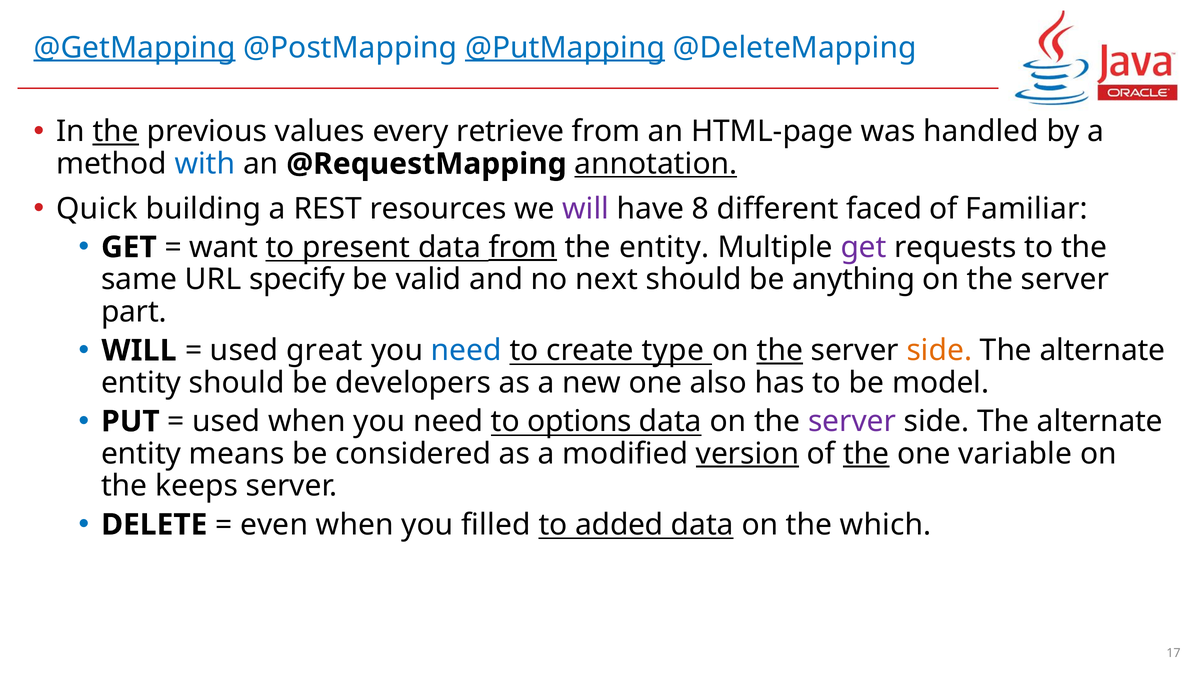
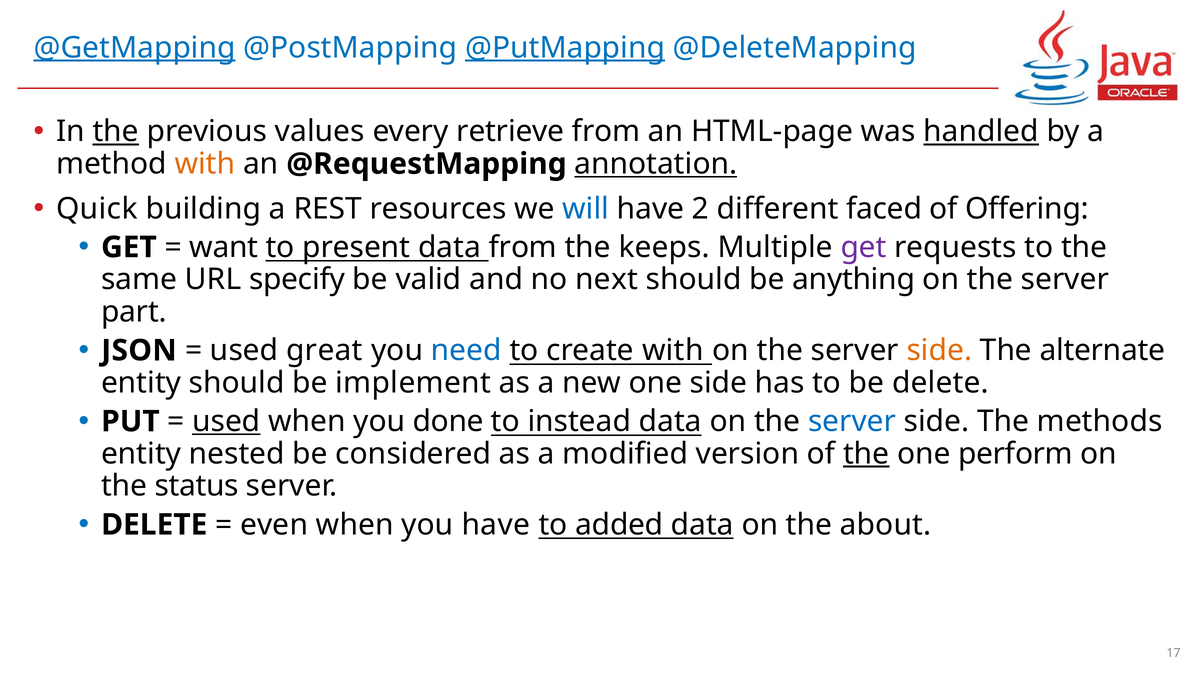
handled underline: none -> present (981, 132)
with colour: blue -> orange (205, 164)
will colour: purple -> blue (586, 209)
8: 8 -> 2 (701, 209)
Familiar: Familiar -> Offering (1027, 209)
from underline: present -> none (523, 247)
the entity: entity -> keeps (664, 247)
WILL: WILL -> JSON (139, 351)
create type: type -> with (673, 351)
the underline: present -> none (780, 351)
developers: developers -> implement (413, 383)
one also: also -> side (718, 383)
be model: model -> delete (941, 383)
used underline: none -> present (226, 422)
when you need: need -> done (448, 422)
options: options -> instead (579, 422)
server colour: purple -> blue (852, 422)
alternate: alternate -> methods (1100, 422)
means: means -> nested (237, 454)
version underline: present -> none (747, 454)
variable: variable -> perform (1016, 454)
keeps: keeps -> status (197, 486)
you filled: filled -> have (496, 525)
which: which -> about (886, 525)
